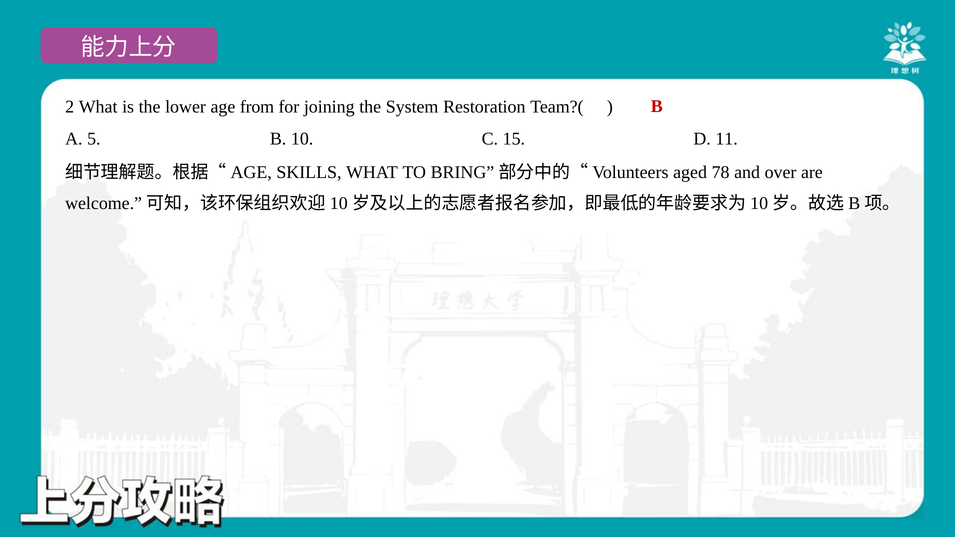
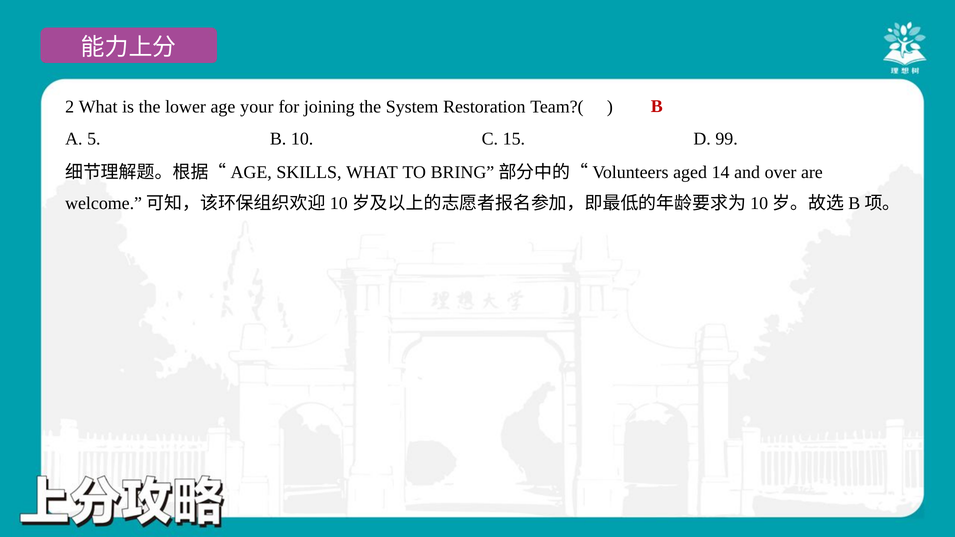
from: from -> your (257, 107)
11: 11 -> 99 (727, 139)
78: 78 -> 14 (721, 173)
